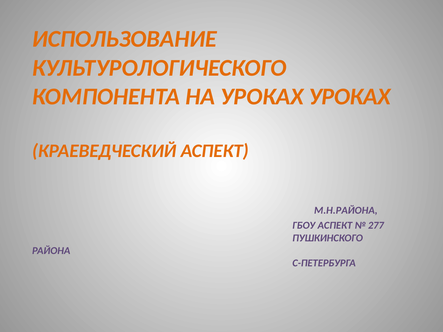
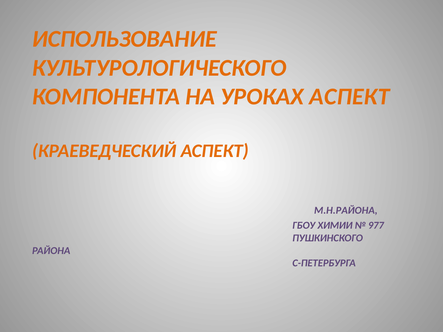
УРОКАХ УРОКАХ: УРОКАХ -> АСПЕКТ (349, 97)
ГБОУ АСПЕКТ: АСПЕКТ -> ХИМИИ (335, 226)
277: 277 -> 977 (376, 226)
